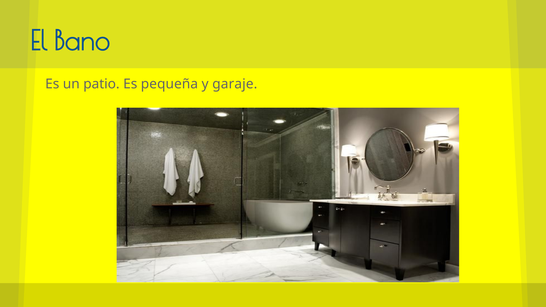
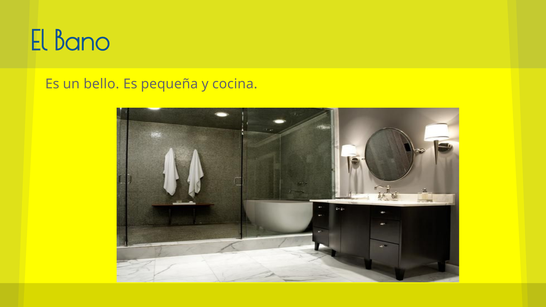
patio: patio -> bello (101, 84)
garaje: garaje -> cocina (235, 84)
